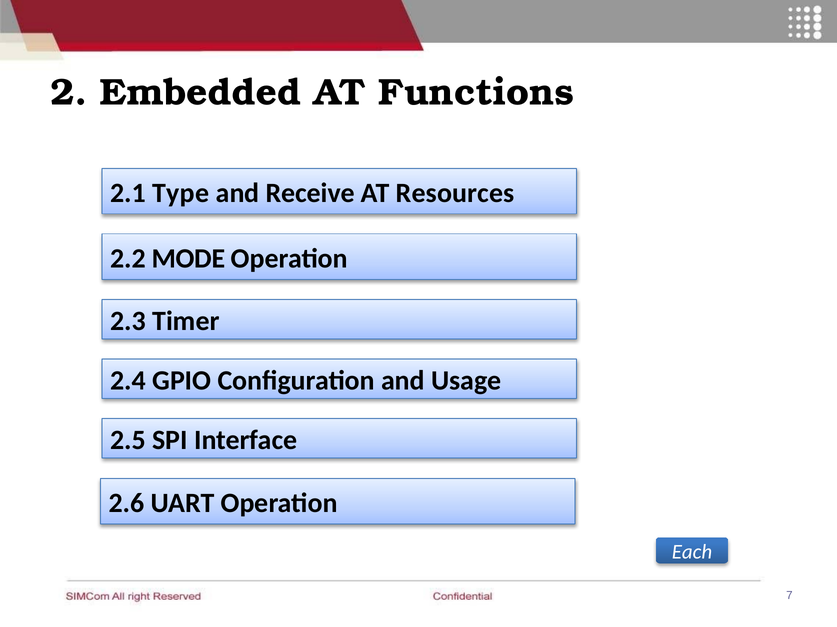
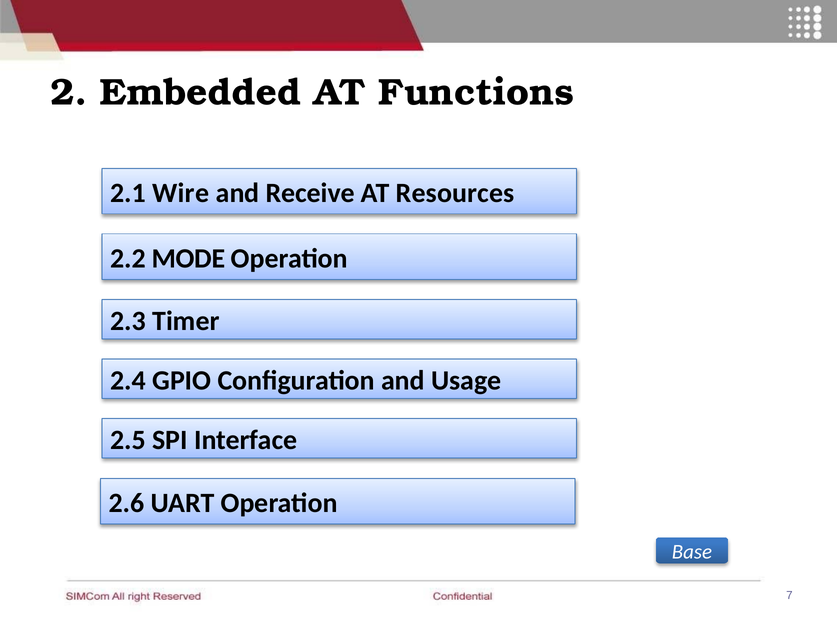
Type: Type -> Wire (181, 193)
Each: Each -> Base (692, 553)
